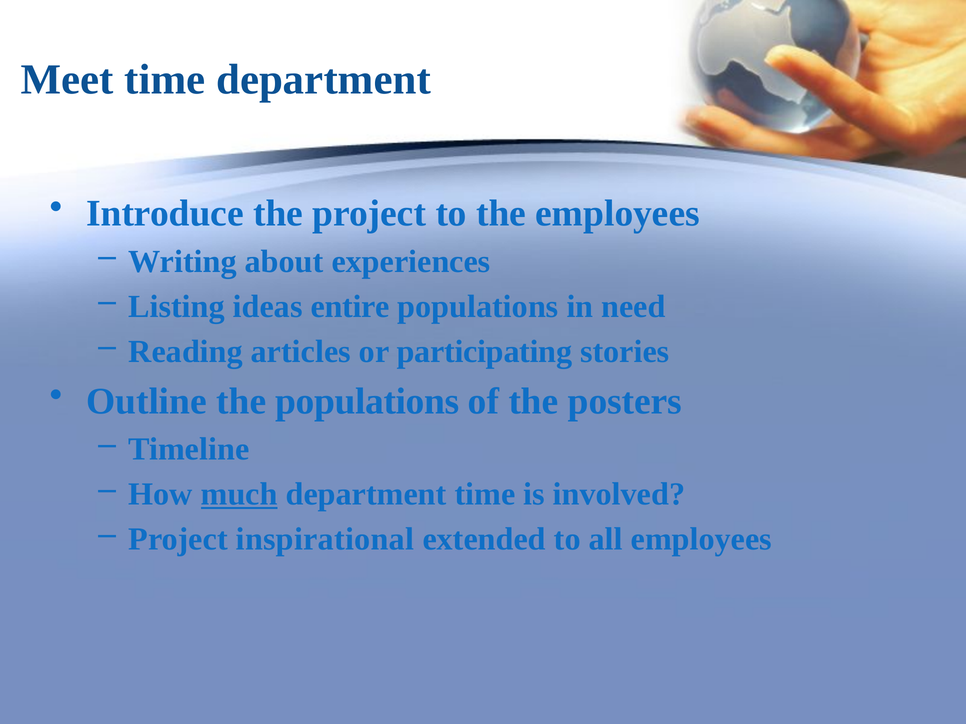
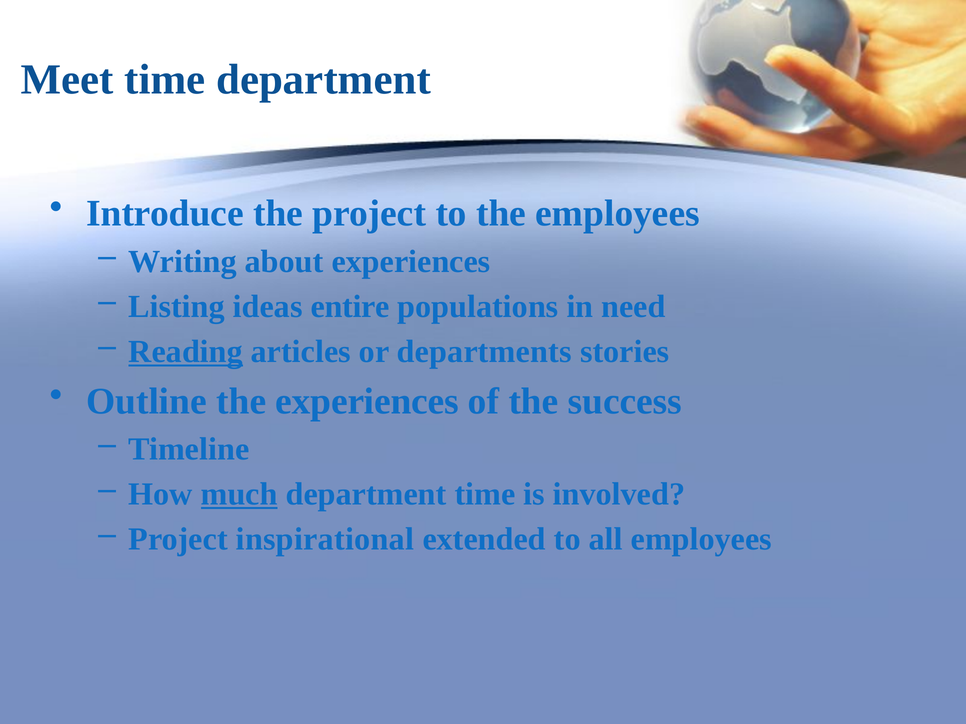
Reading underline: none -> present (186, 352)
participating: participating -> departments (484, 352)
the populations: populations -> experiences (367, 401)
posters: posters -> success (625, 401)
